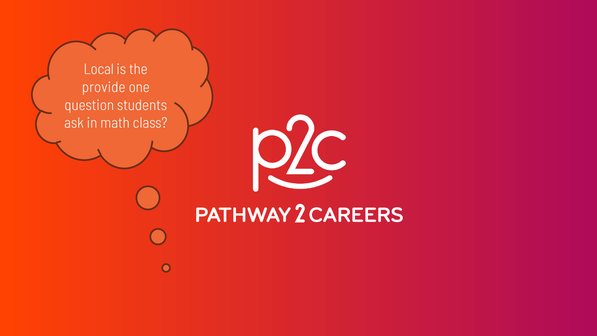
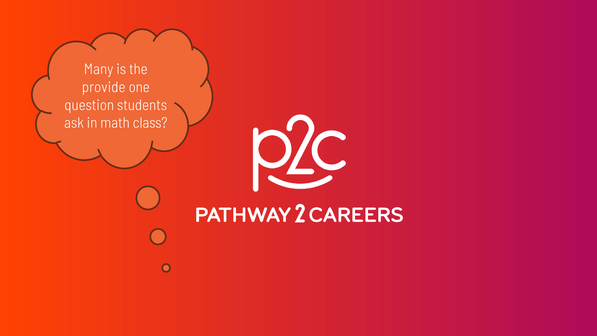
Local: Local -> Many (99, 69)
